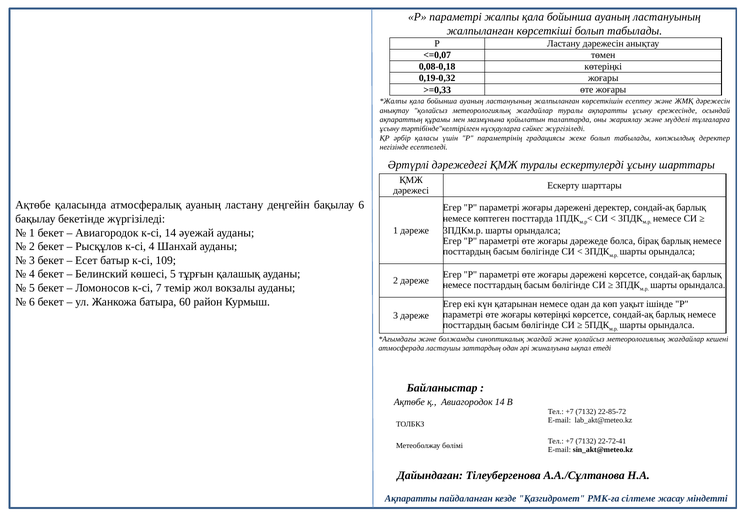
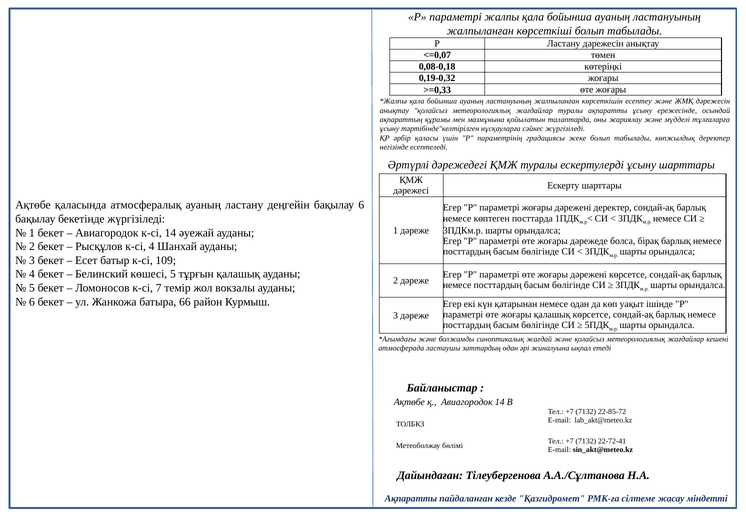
60: 60 -> 66 (185, 301)
жоғары көтеріңкі: көтеріңкі -> қалашық (552, 314)
